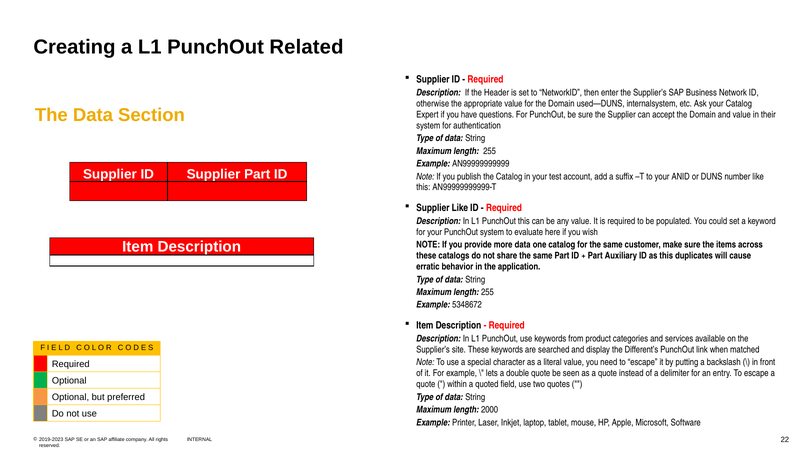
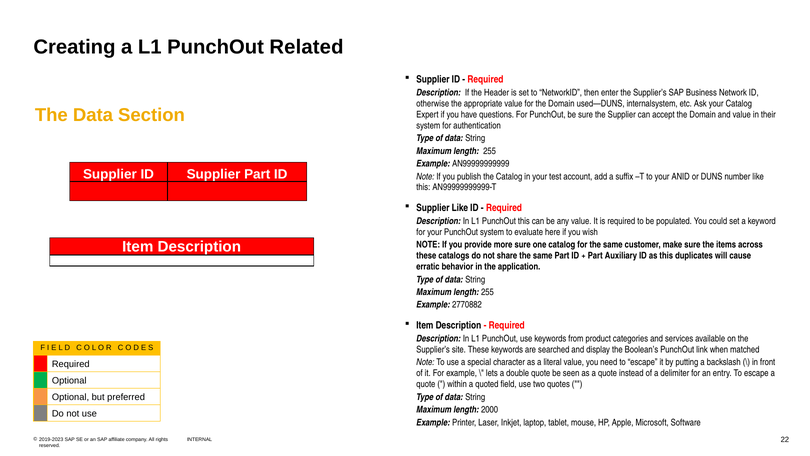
more data: data -> sure (523, 245)
5348672: 5348672 -> 2770882 (467, 305)
Different’s: Different’s -> Boolean’s (641, 349)
